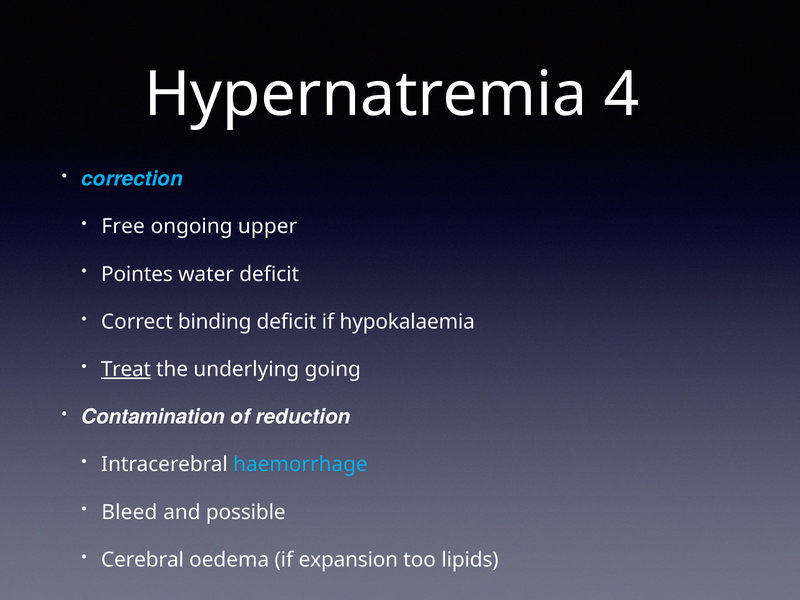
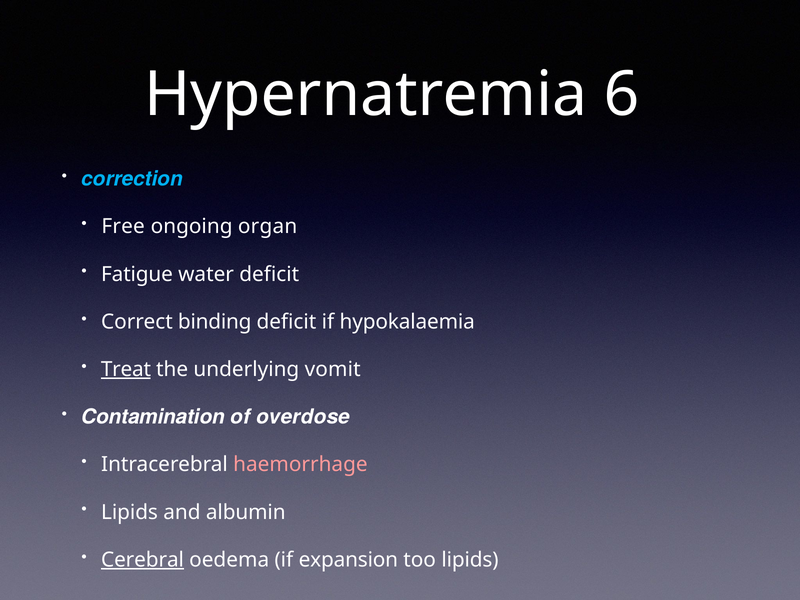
4: 4 -> 6 (622, 95)
upper: upper -> organ (268, 227)
Pointes: Pointes -> Fatigue (137, 274)
going: going -> vomit (333, 369)
reduction: reduction -> overdose (303, 417)
haemorrhage colour: light blue -> pink (300, 465)
Bleed: Bleed -> Lipids (130, 512)
possible: possible -> albumin (246, 512)
Cerebral underline: none -> present (143, 560)
